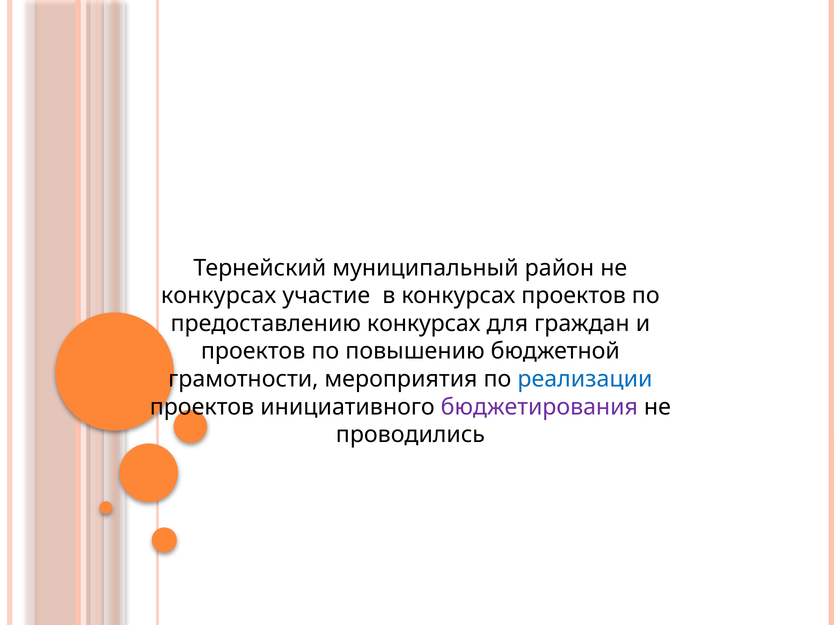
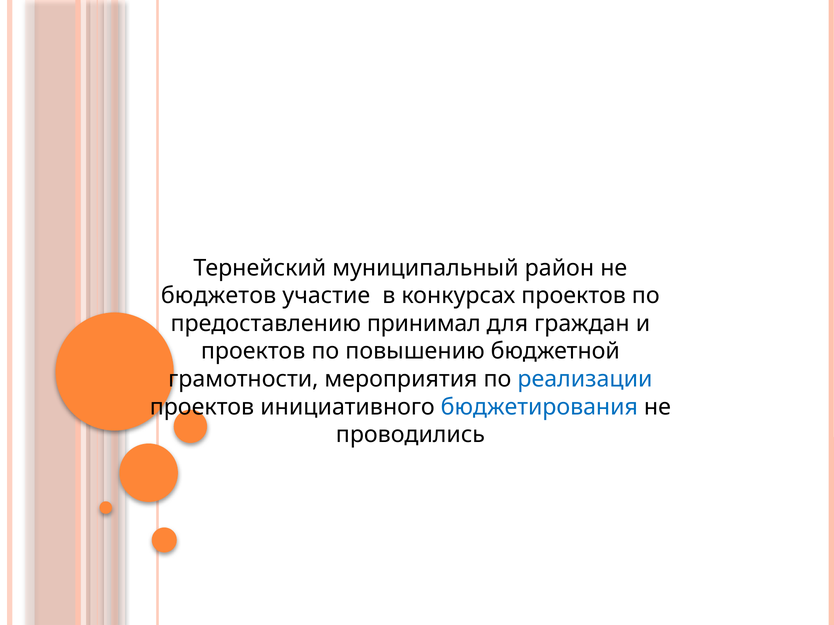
конкурсах: конкурсах -> бюджетов (219, 296)
предоставлению конкурсах: конкурсах -> принимал (424, 324)
бюджетирования colour: purple -> blue (539, 407)
